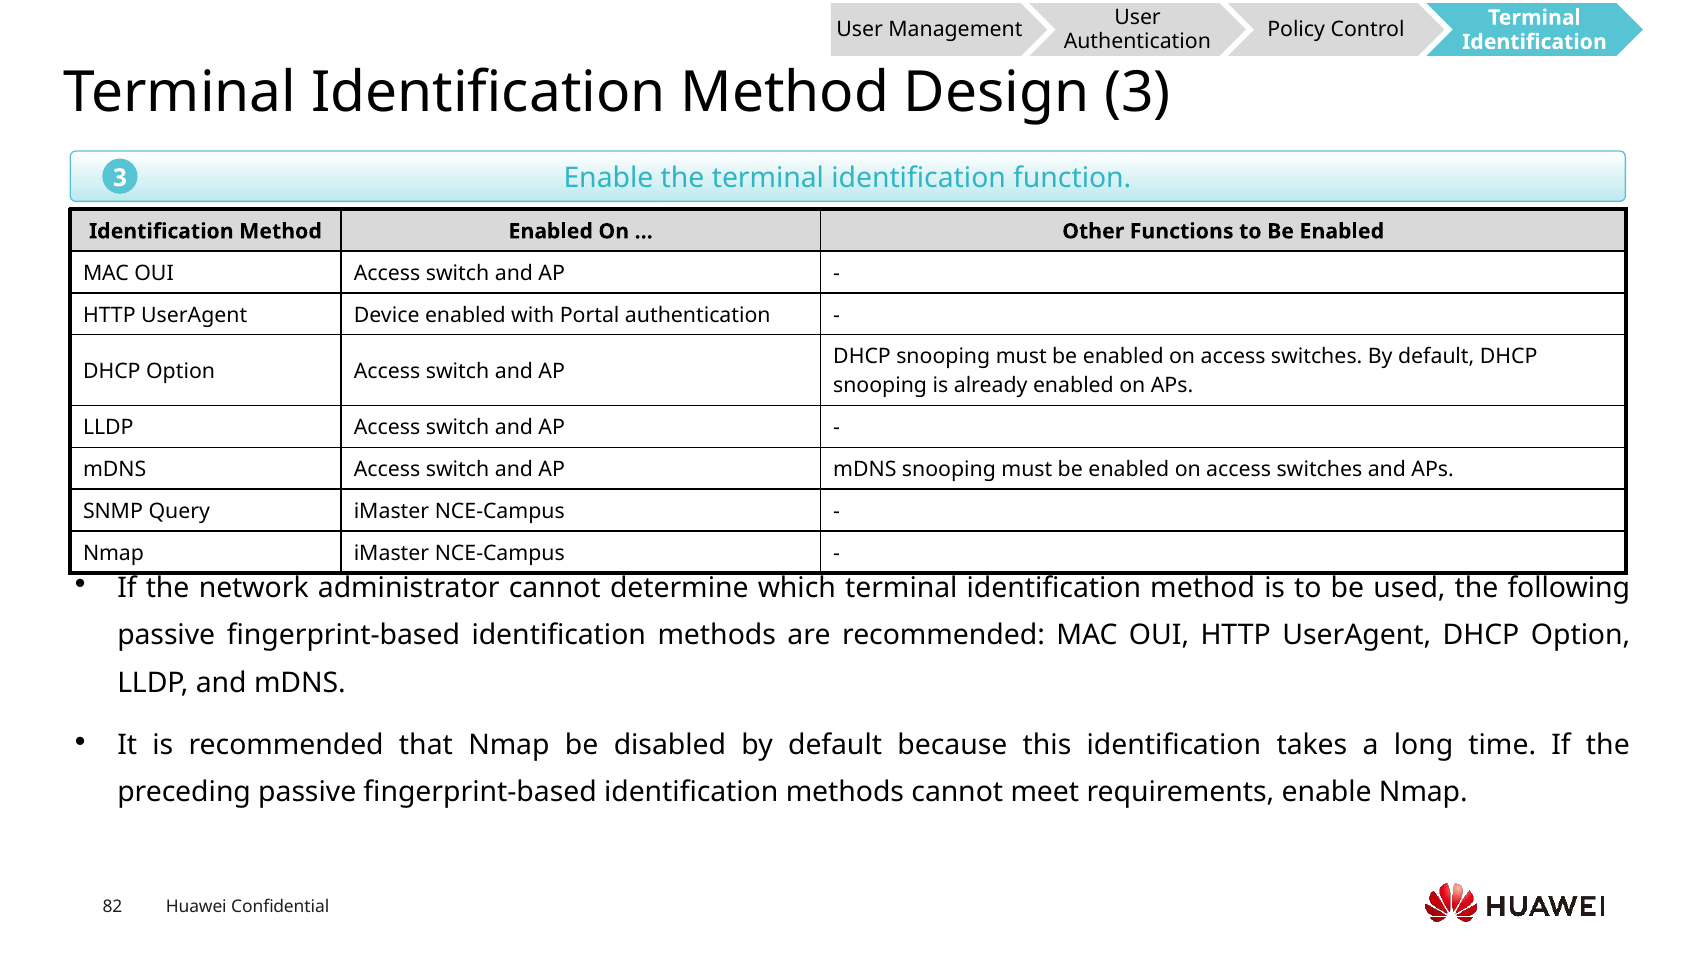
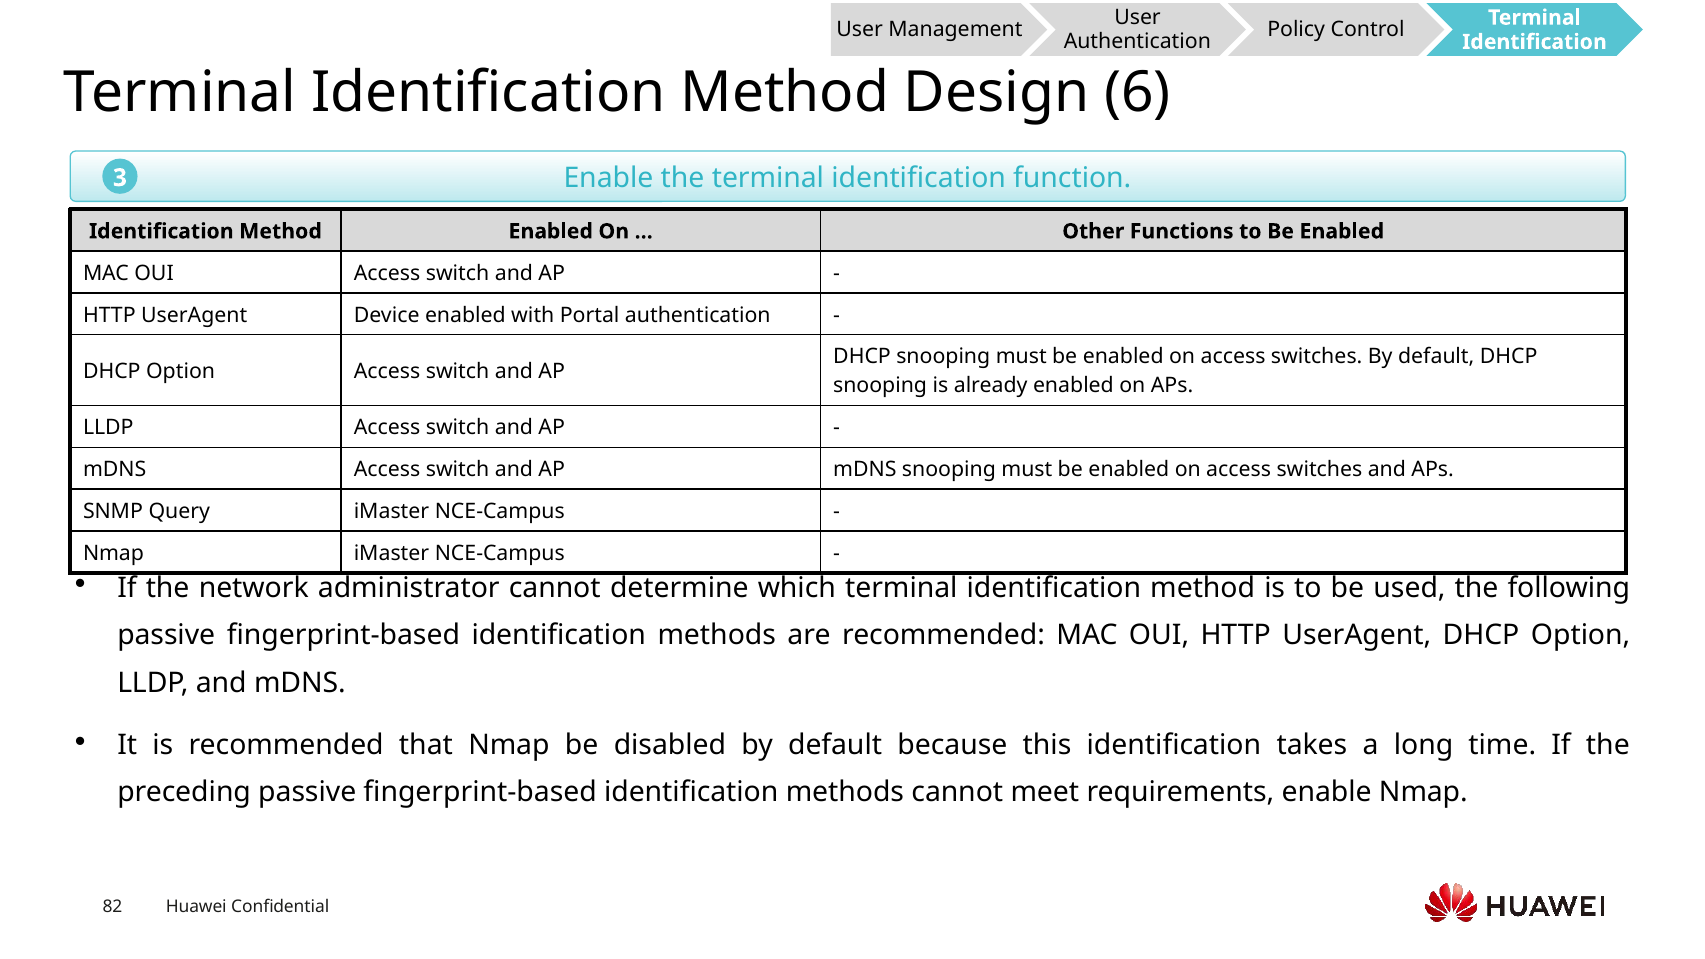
Design 3: 3 -> 6 (1137, 93)
